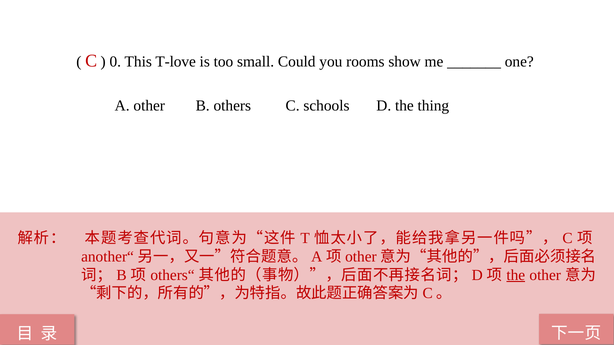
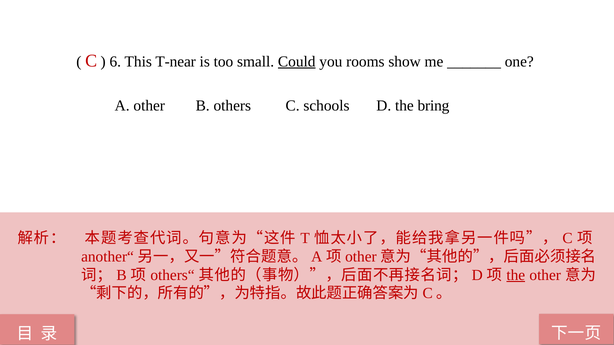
0: 0 -> 6 (115, 62)
T-love: T-love -> T-near (176, 62)
Could underline: none -> present (297, 62)
thing: thing -> bring (433, 106)
